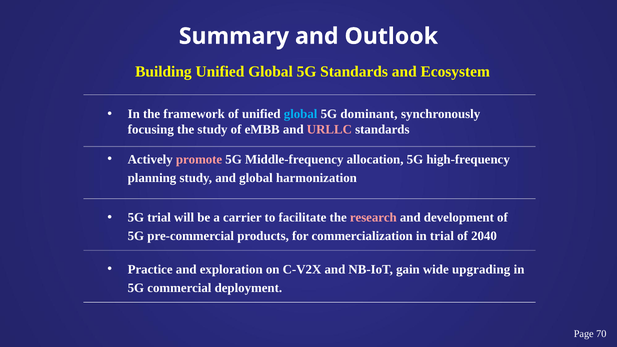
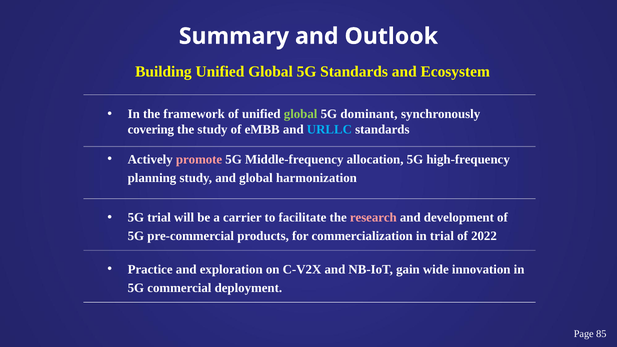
global colour: light blue -> light green (301, 114)
focusing: focusing -> covering (151, 130)
URLLC colour: pink -> light blue (329, 130)
2040: 2040 -> 2022 (484, 236)
upgrading: upgrading -> innovation (481, 269)
70: 70 -> 85 (601, 334)
